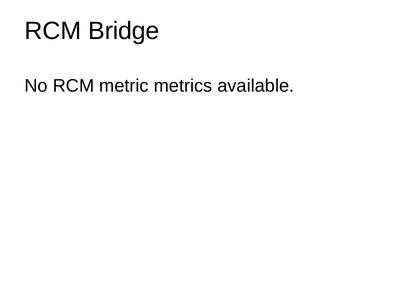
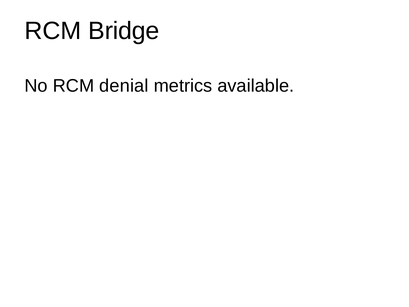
metric: metric -> denial (124, 86)
